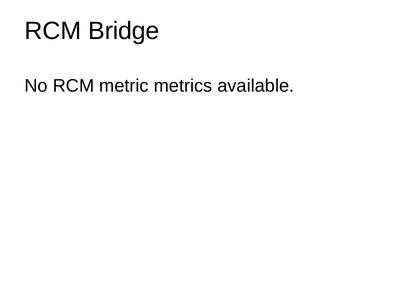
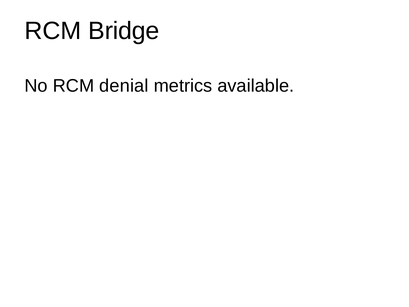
metric: metric -> denial (124, 86)
